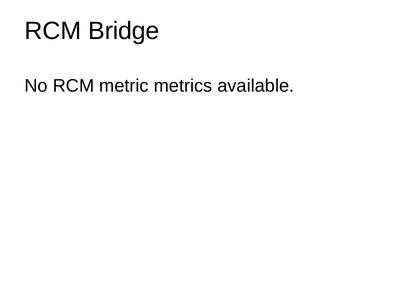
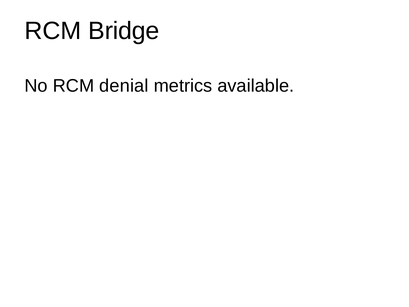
metric: metric -> denial (124, 86)
